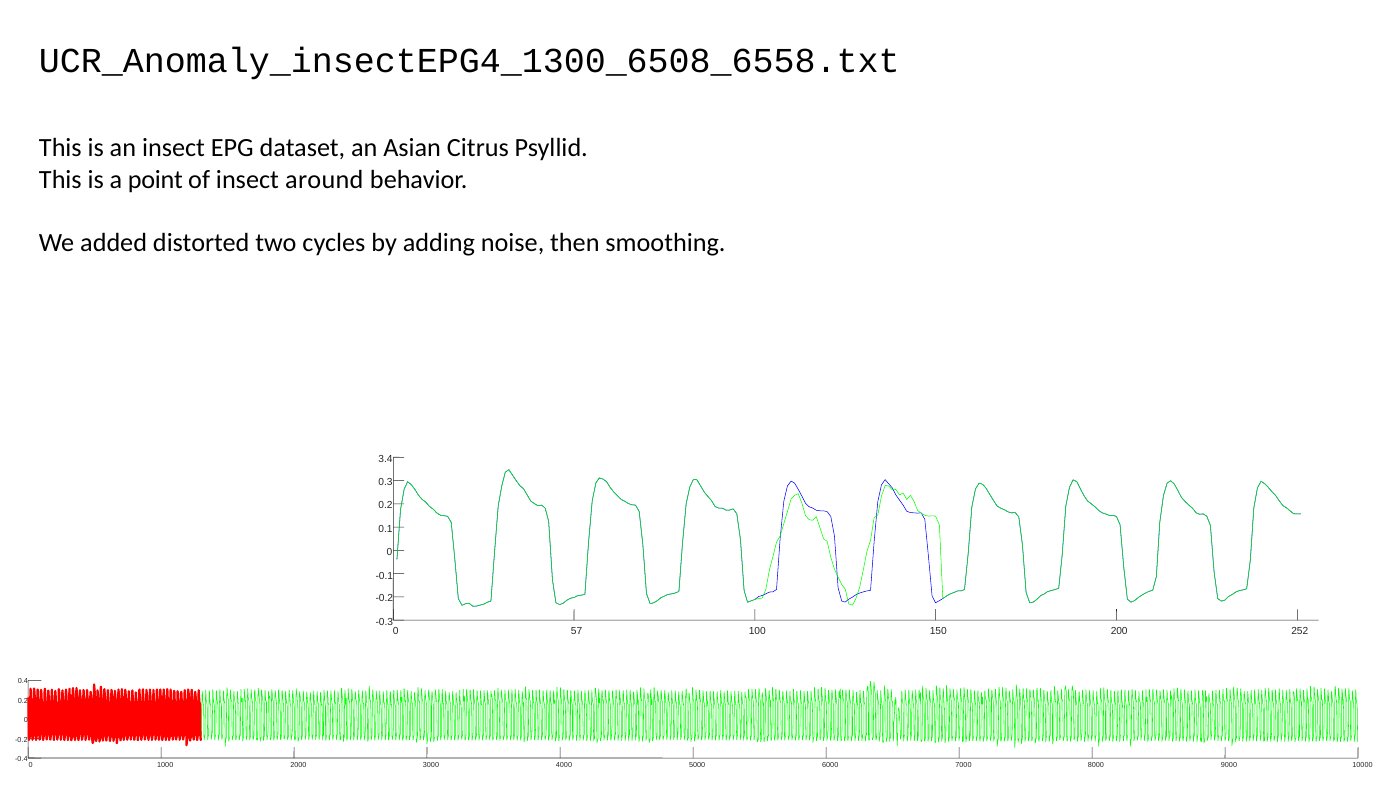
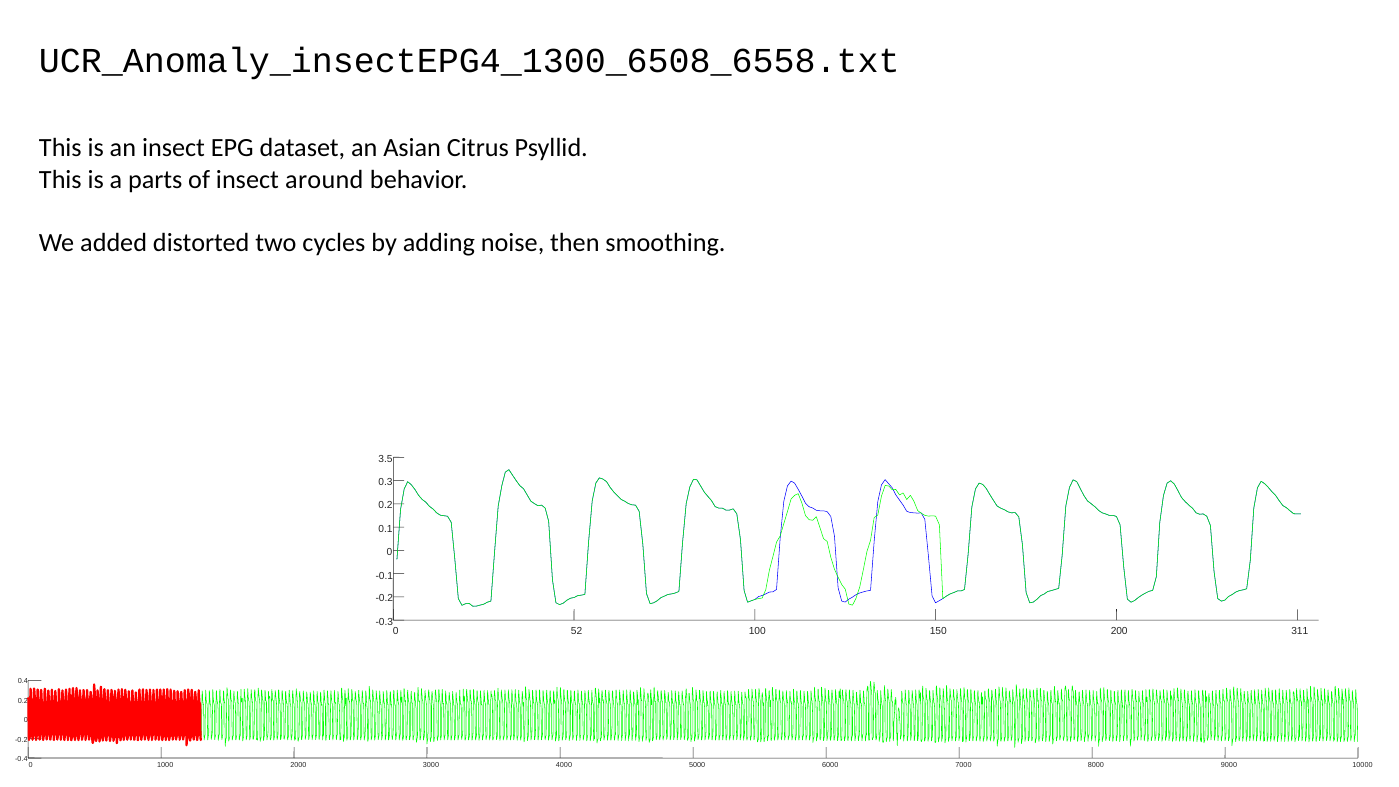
point: point -> parts (155, 180)
3.4: 3.4 -> 3.5 (385, 459)
57: 57 -> 52 (577, 631)
252: 252 -> 311 (1300, 631)
